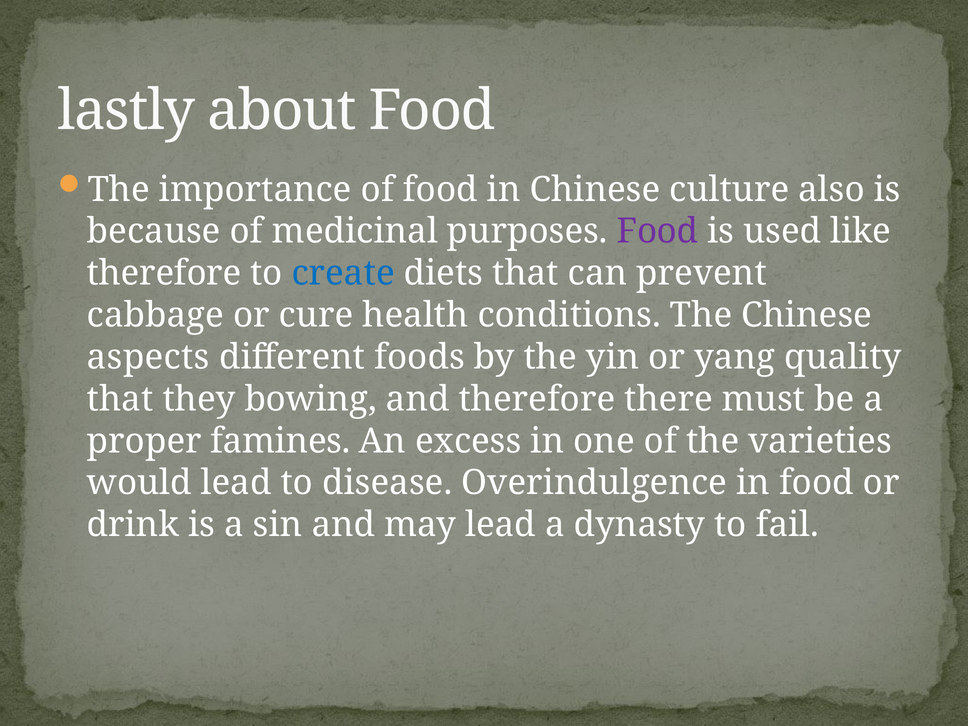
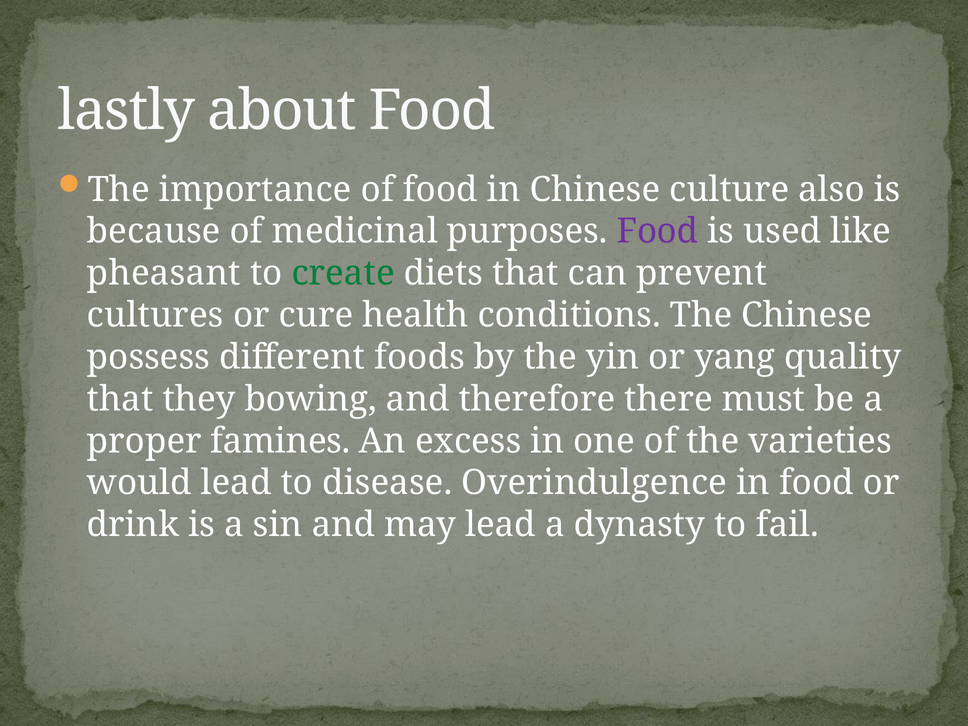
therefore: therefore -> pheasant (164, 273)
create colour: blue -> green (343, 273)
cabbage: cabbage -> cultures (155, 315)
aspects: aspects -> possess (149, 357)
